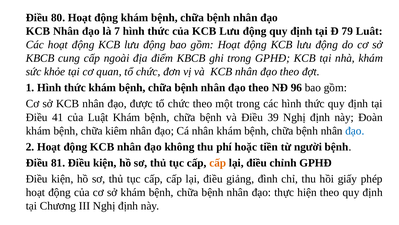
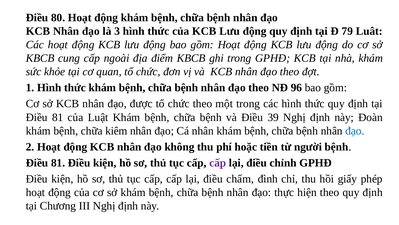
7: 7 -> 3 (117, 31)
41: 41 -> 81 (58, 117)
cấp colour: orange -> purple (218, 162)
giảng: giảng -> chấm (240, 178)
